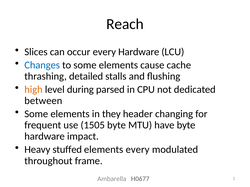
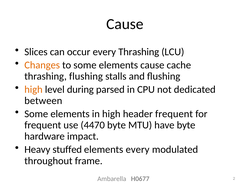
Reach: Reach -> Cause (125, 24)
every Hardware: Hardware -> Thrashing (139, 52)
Changes colour: blue -> orange (42, 65)
thrashing detailed: detailed -> flushing (86, 76)
in they: they -> high (111, 114)
header changing: changing -> frequent (174, 114)
1505: 1505 -> 4470 (93, 125)
